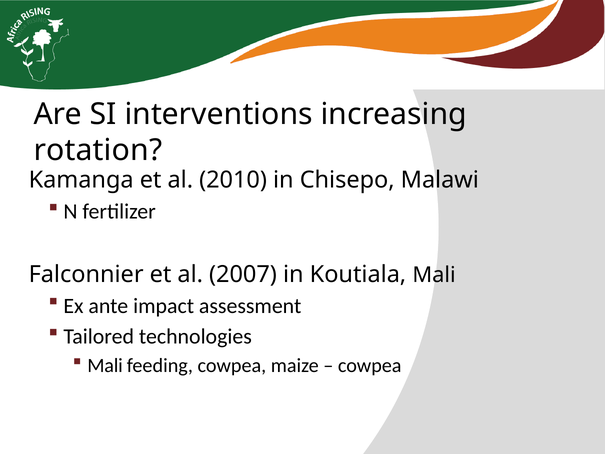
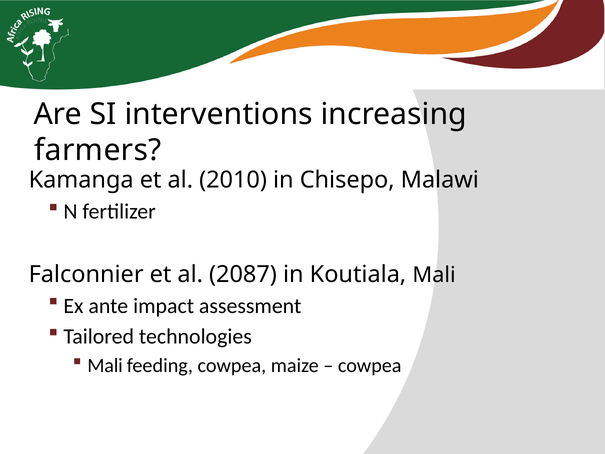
rotation: rotation -> farmers (98, 150)
2007: 2007 -> 2087 (243, 274)
